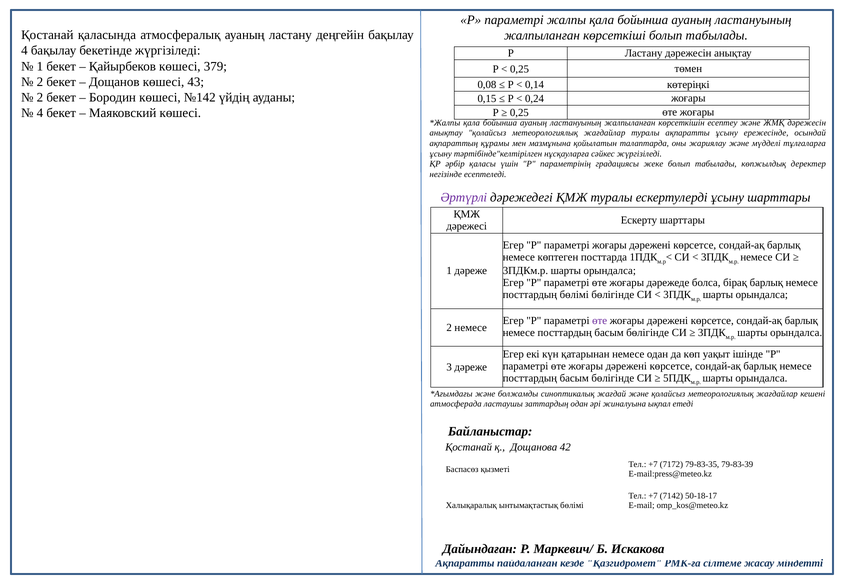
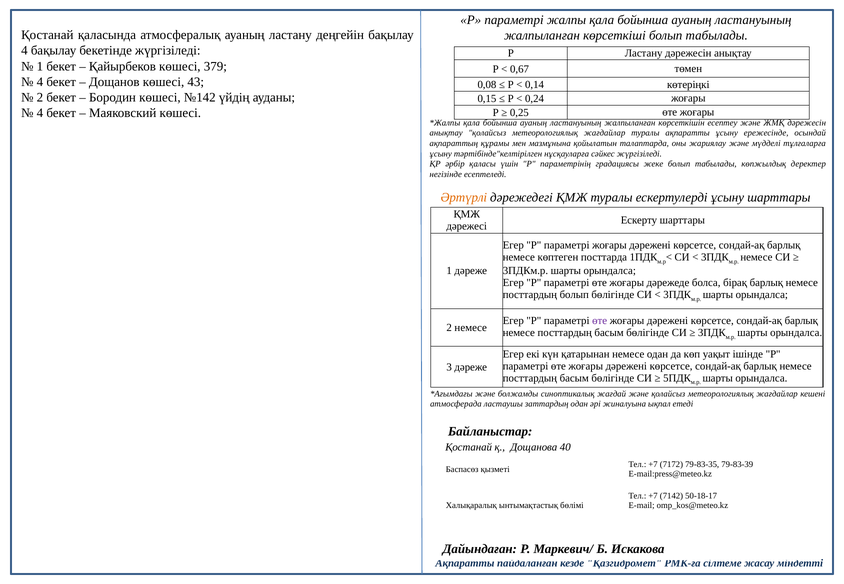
0,25: 0,25 -> 0,67 (519, 69)
2: 2 -> 4 (40, 82)
Әртүрлі colour: purple -> orange (464, 197)
посттардың бөлімі: бөлімі -> болып (574, 295)
42: 42 -> 40 (565, 447)
